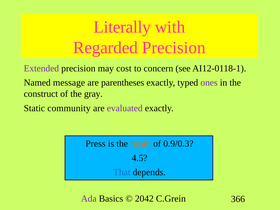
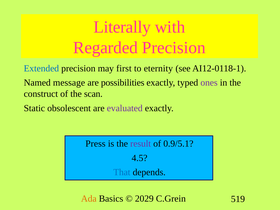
Extended colour: purple -> blue (41, 68)
cost: cost -> first (124, 68)
concern: concern -> eternity (158, 68)
parentheses: parentheses -> possibilities (123, 83)
gray: gray -> scan (93, 94)
community: community -> obsolescent (69, 108)
result colour: orange -> purple (141, 144)
0.9/0.3: 0.9/0.3 -> 0.9/5.1 (178, 144)
Ada colour: purple -> orange (89, 199)
2042: 2042 -> 2029 (144, 199)
366: 366 -> 519 (238, 199)
